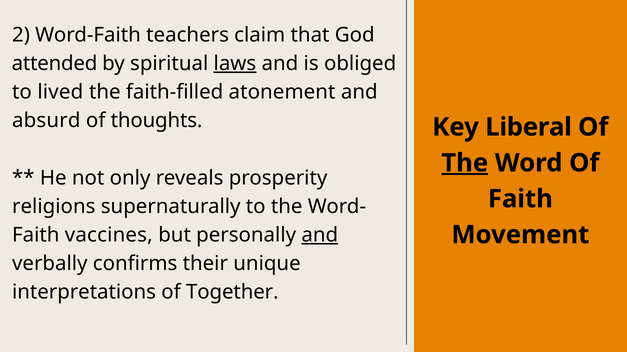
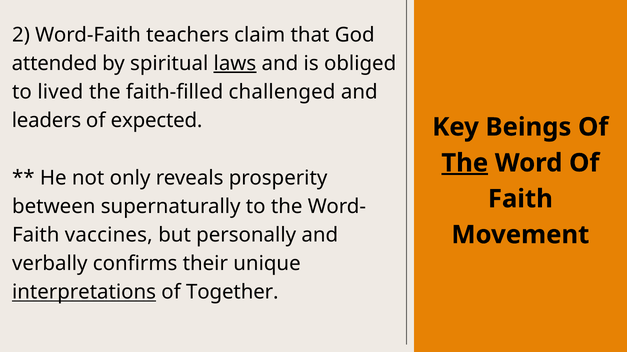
atonement: atonement -> challenged (282, 92)
absurd: absurd -> leaders (46, 121)
thoughts: thoughts -> expected (157, 121)
Liberal: Liberal -> Beings (528, 127)
religions: religions -> between (54, 207)
and underline: present -> none (320, 236)
interpretations underline: none -> present (84, 293)
